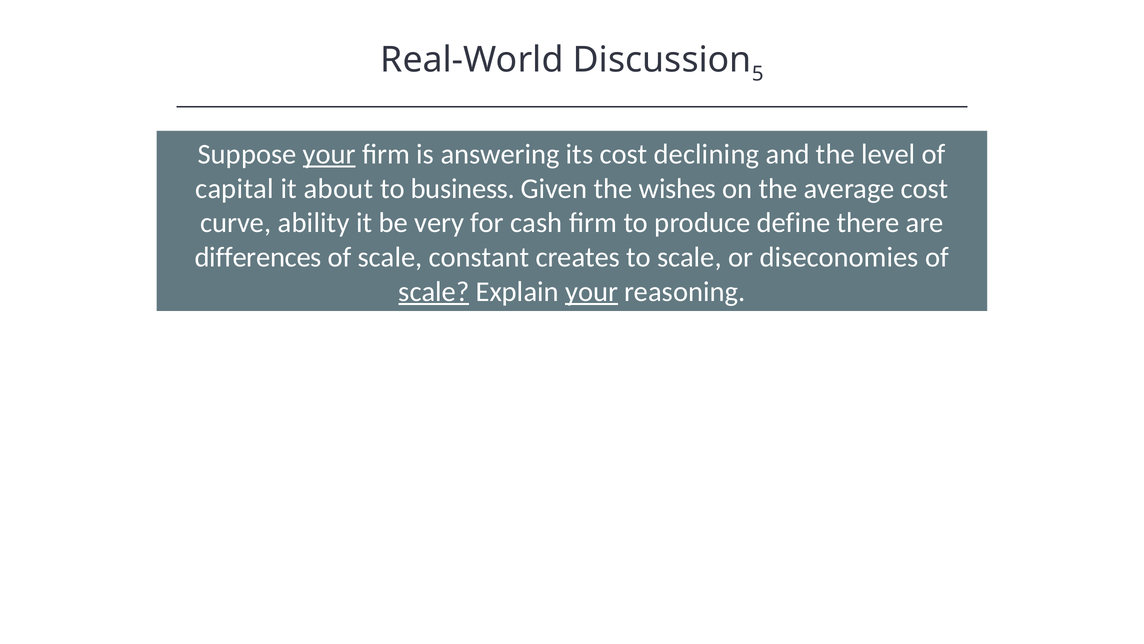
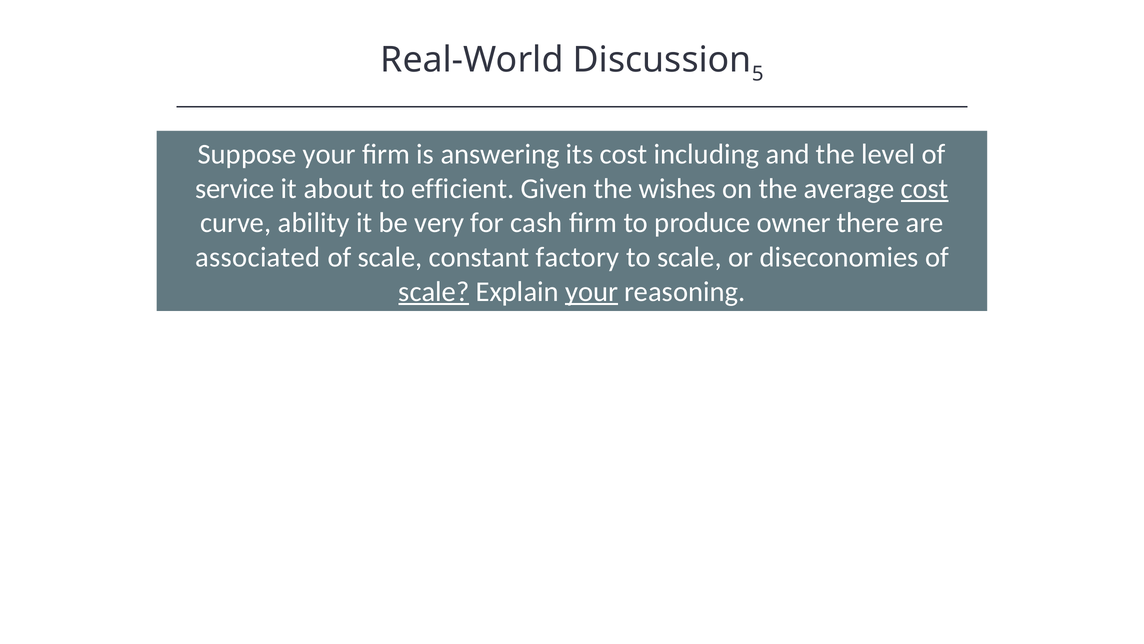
your underline: present -> none (329, 154)
declining: declining -> including (706, 154)
capital: capital -> service (235, 188)
business: business -> efficient (463, 188)
cost underline: none -> present (925, 188)
define: define -> owner (794, 223)
differences: differences -> associated (258, 257)
creates: creates -> factory (578, 257)
